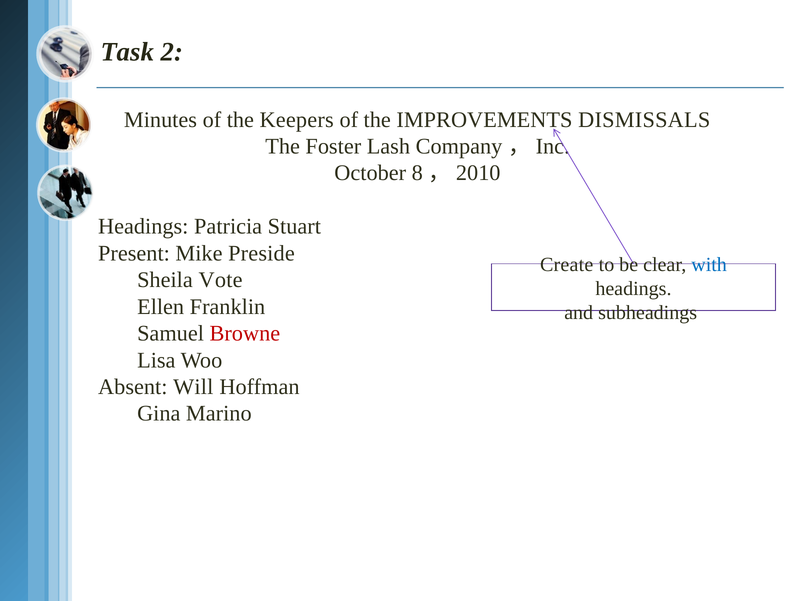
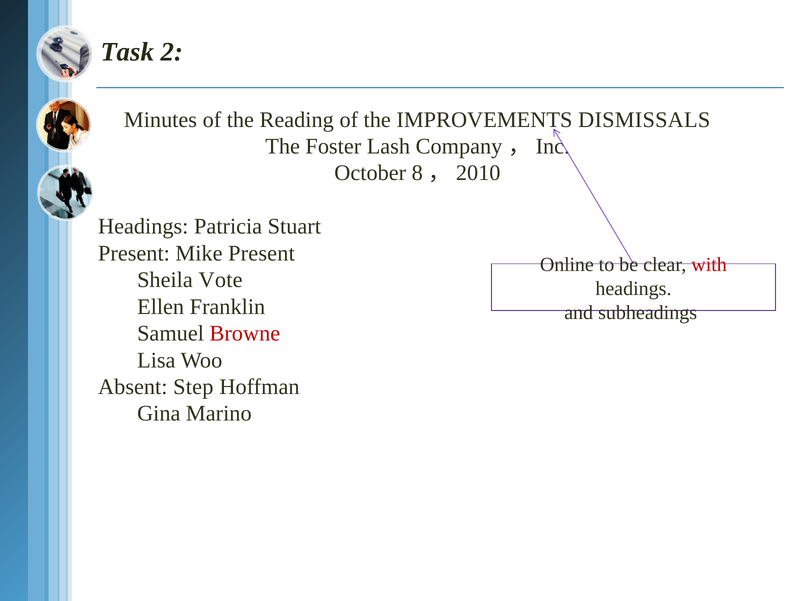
Keepers: Keepers -> Reading (297, 120)
Mike Preside: Preside -> Present (261, 253)
Create: Create -> Online (567, 265)
with colour: blue -> red (709, 265)
Will: Will -> Step (193, 387)
